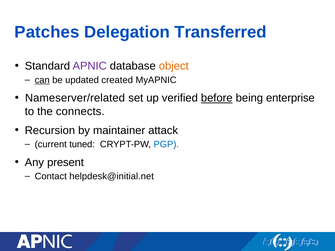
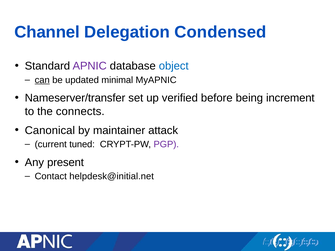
Patches: Patches -> Channel (47, 32)
Transferred: Transferred -> Condensed (220, 32)
object colour: orange -> blue (174, 66)
created: created -> minimal (117, 80)
Nameserver/related: Nameserver/related -> Nameserver/transfer (75, 98)
before underline: present -> none (217, 98)
enterprise: enterprise -> increment (290, 98)
Recursion: Recursion -> Canonical (50, 130)
PGP colour: blue -> purple (166, 145)
